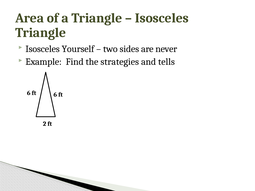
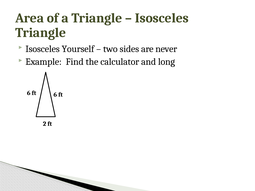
strategies: strategies -> calculator (120, 62)
tells: tells -> long (166, 62)
